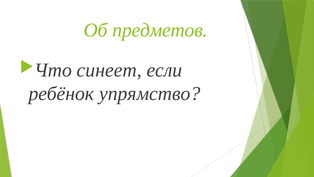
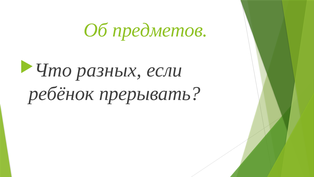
синеет: синеет -> разных (109, 70)
упрямство: упрямство -> прерывать (150, 94)
